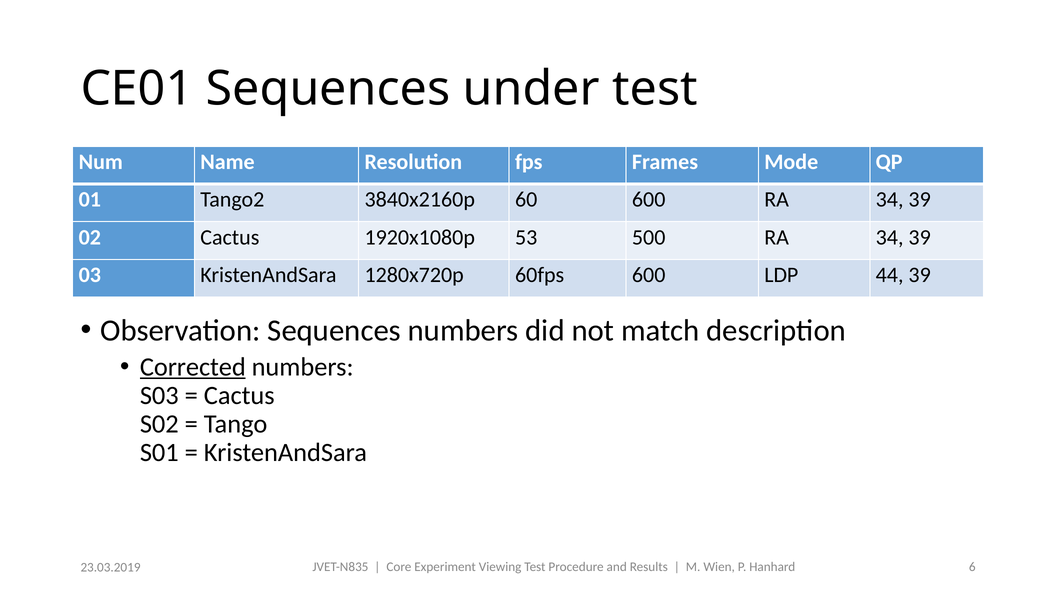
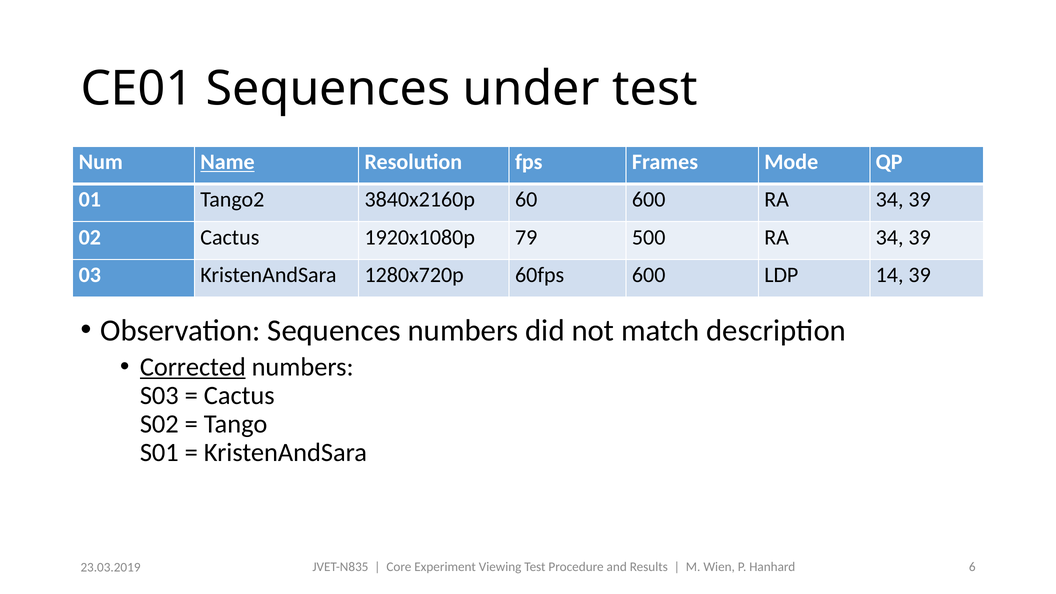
Name underline: none -> present (227, 162)
53: 53 -> 79 (526, 237)
44: 44 -> 14 (890, 275)
